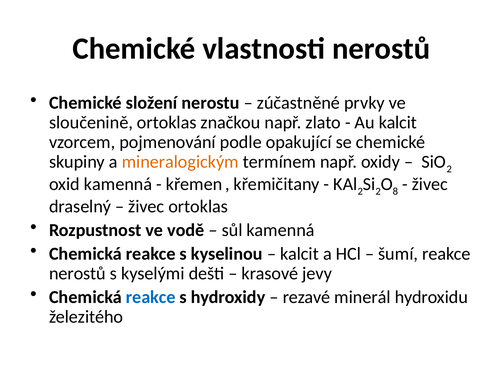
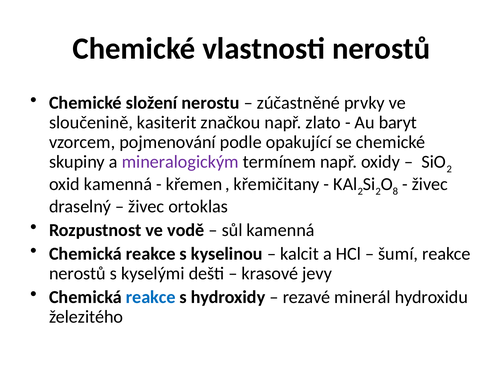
sloučenině ortoklas: ortoklas -> kasiterit (167, 122)
Au kalcit: kalcit -> baryt (398, 122)
mineralogickým colour: orange -> purple (180, 162)
